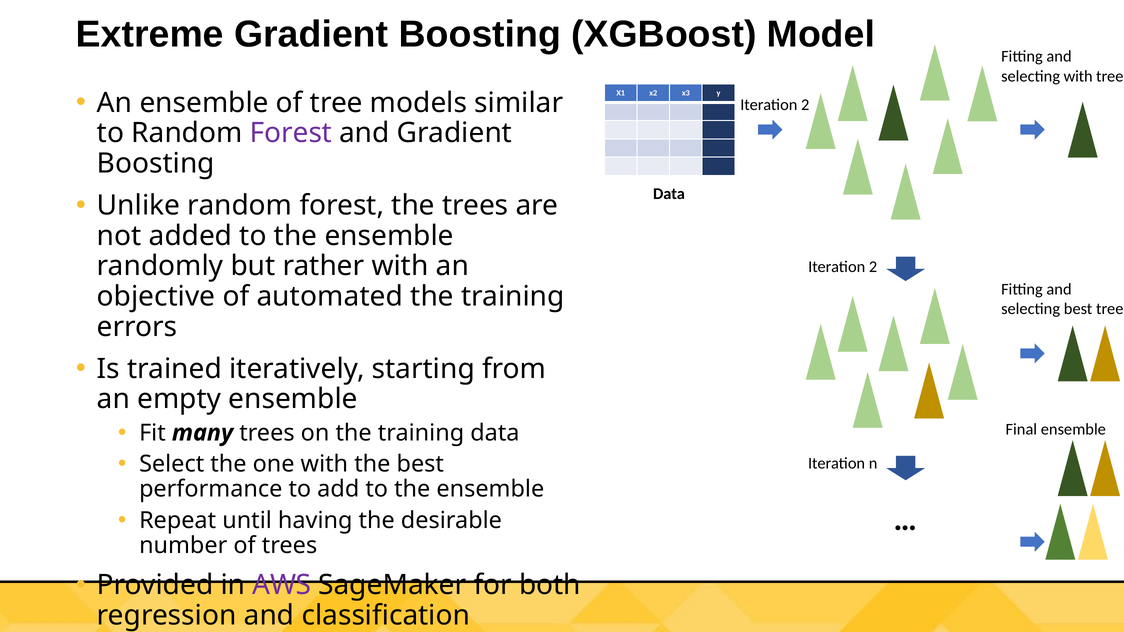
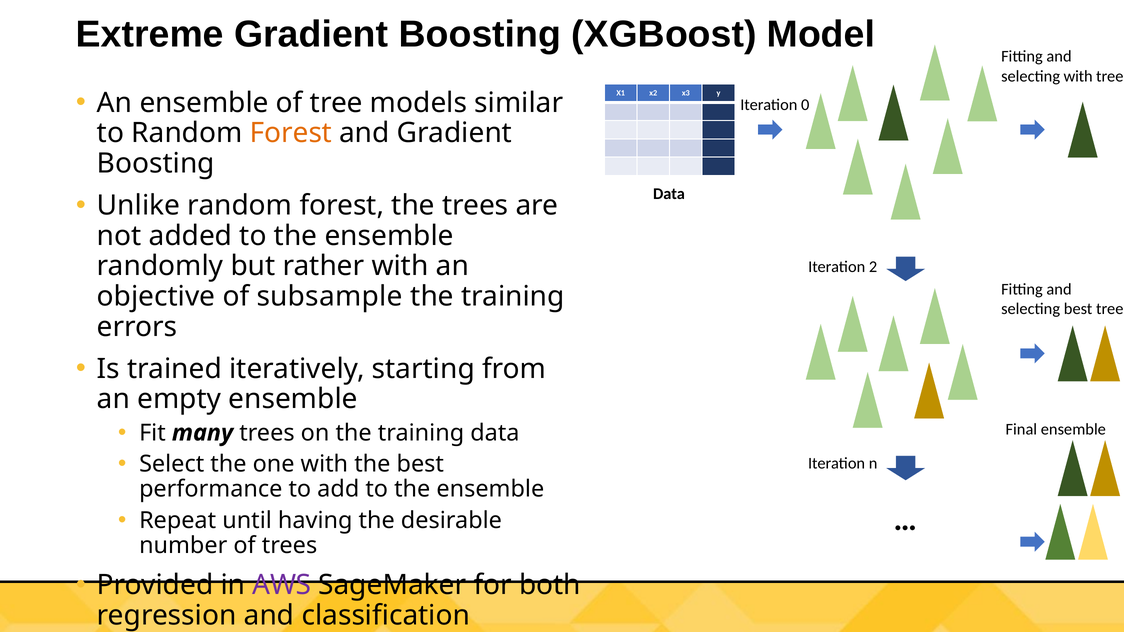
2: 2 -> 0 (805, 105)
Forest colour: purple -> orange (291, 133)
automated: automated -> subsample (330, 297)
